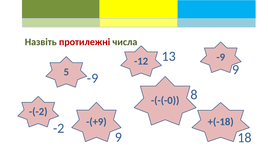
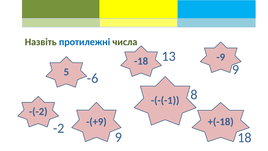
протилежні colour: red -> blue (85, 42)
-12: -12 -> -18 (141, 61)
-9: -9 -> -6 (93, 78)
-(-(-0: -(-(-0 -> -(-(-1 (165, 100)
